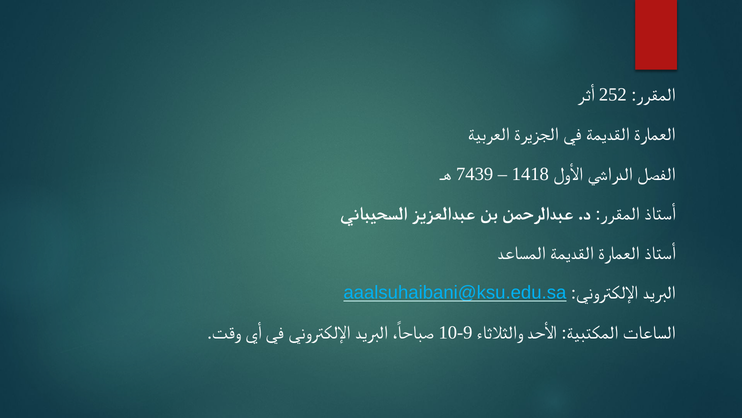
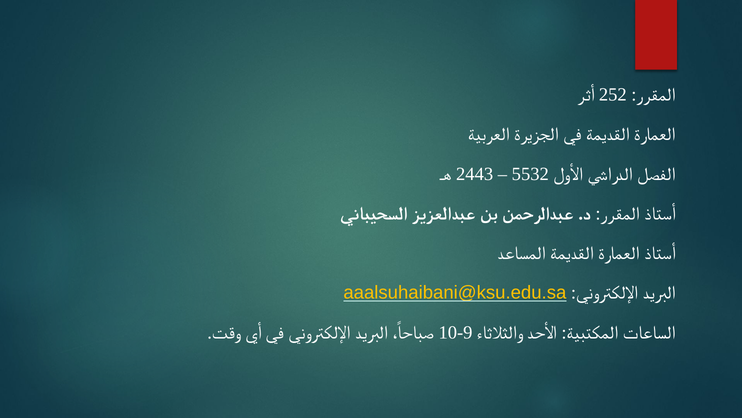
7439: 7439 -> 2443 (475, 174)
1418: 1418 -> 5532 (530, 174)
aaalsuhaibani@ksu.edu.sa colour: light blue -> yellow (455, 292)
